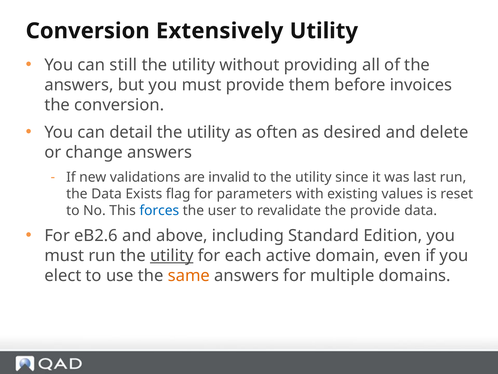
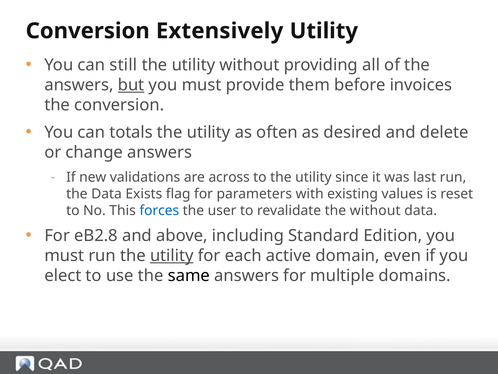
but underline: none -> present (131, 85)
detail: detail -> totals (131, 132)
invalid: invalid -> across (229, 177)
the provide: provide -> without (375, 210)
eB2.6: eB2.6 -> eB2.8 (96, 235)
same colour: orange -> black (189, 275)
